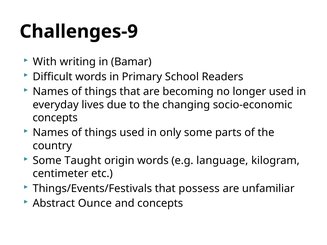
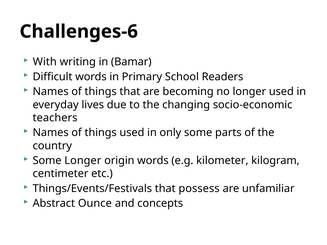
Challenges-9: Challenges-9 -> Challenges-6 (79, 32)
concepts: concepts -> teachers (55, 118)
Some Taught: Taught -> Longer (83, 161)
language: language -> kilometer (222, 161)
